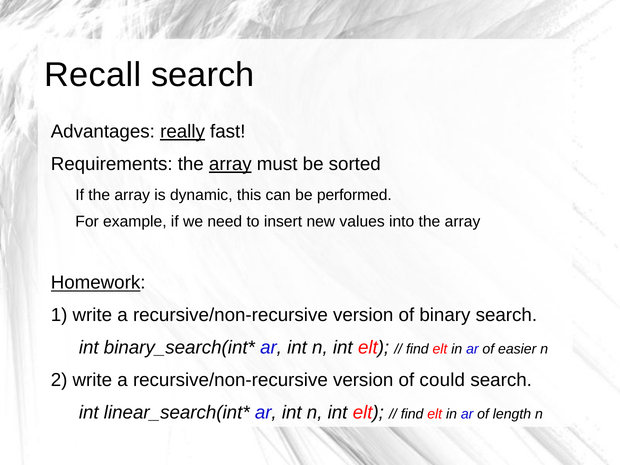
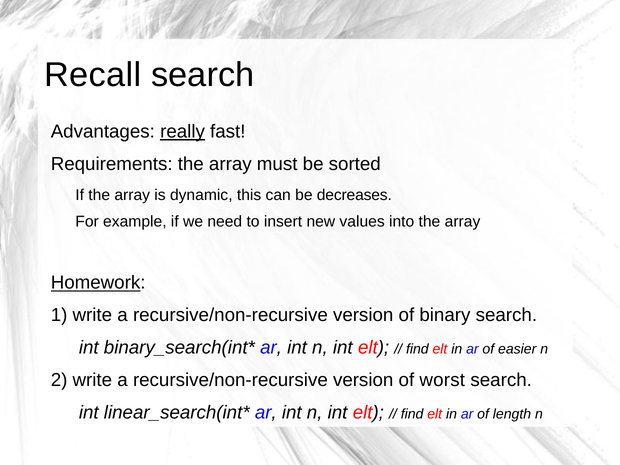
array underline: present -> none (230, 164)
performed: performed -> decreases (354, 195)
could: could -> worst (442, 380)
